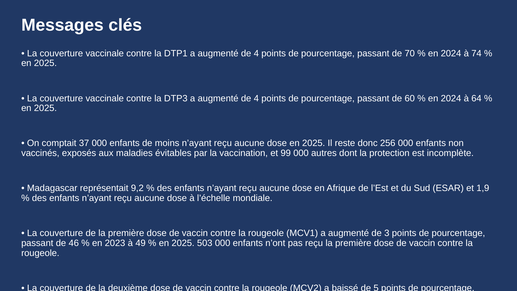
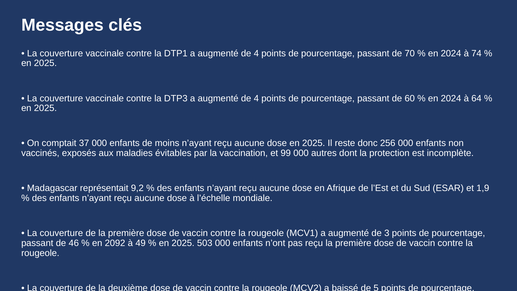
2023: 2023 -> 2092 (115, 243)
